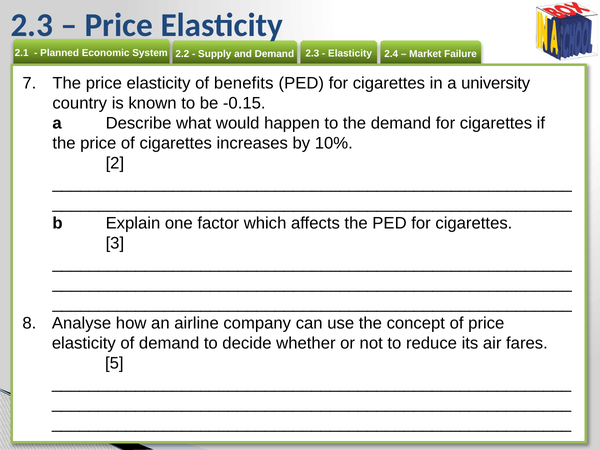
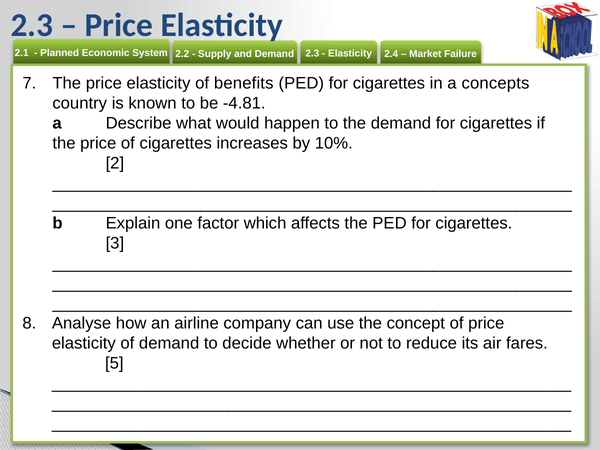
university: university -> concepts (495, 83)
-0.15: -0.15 -> -4.81 (244, 103)
